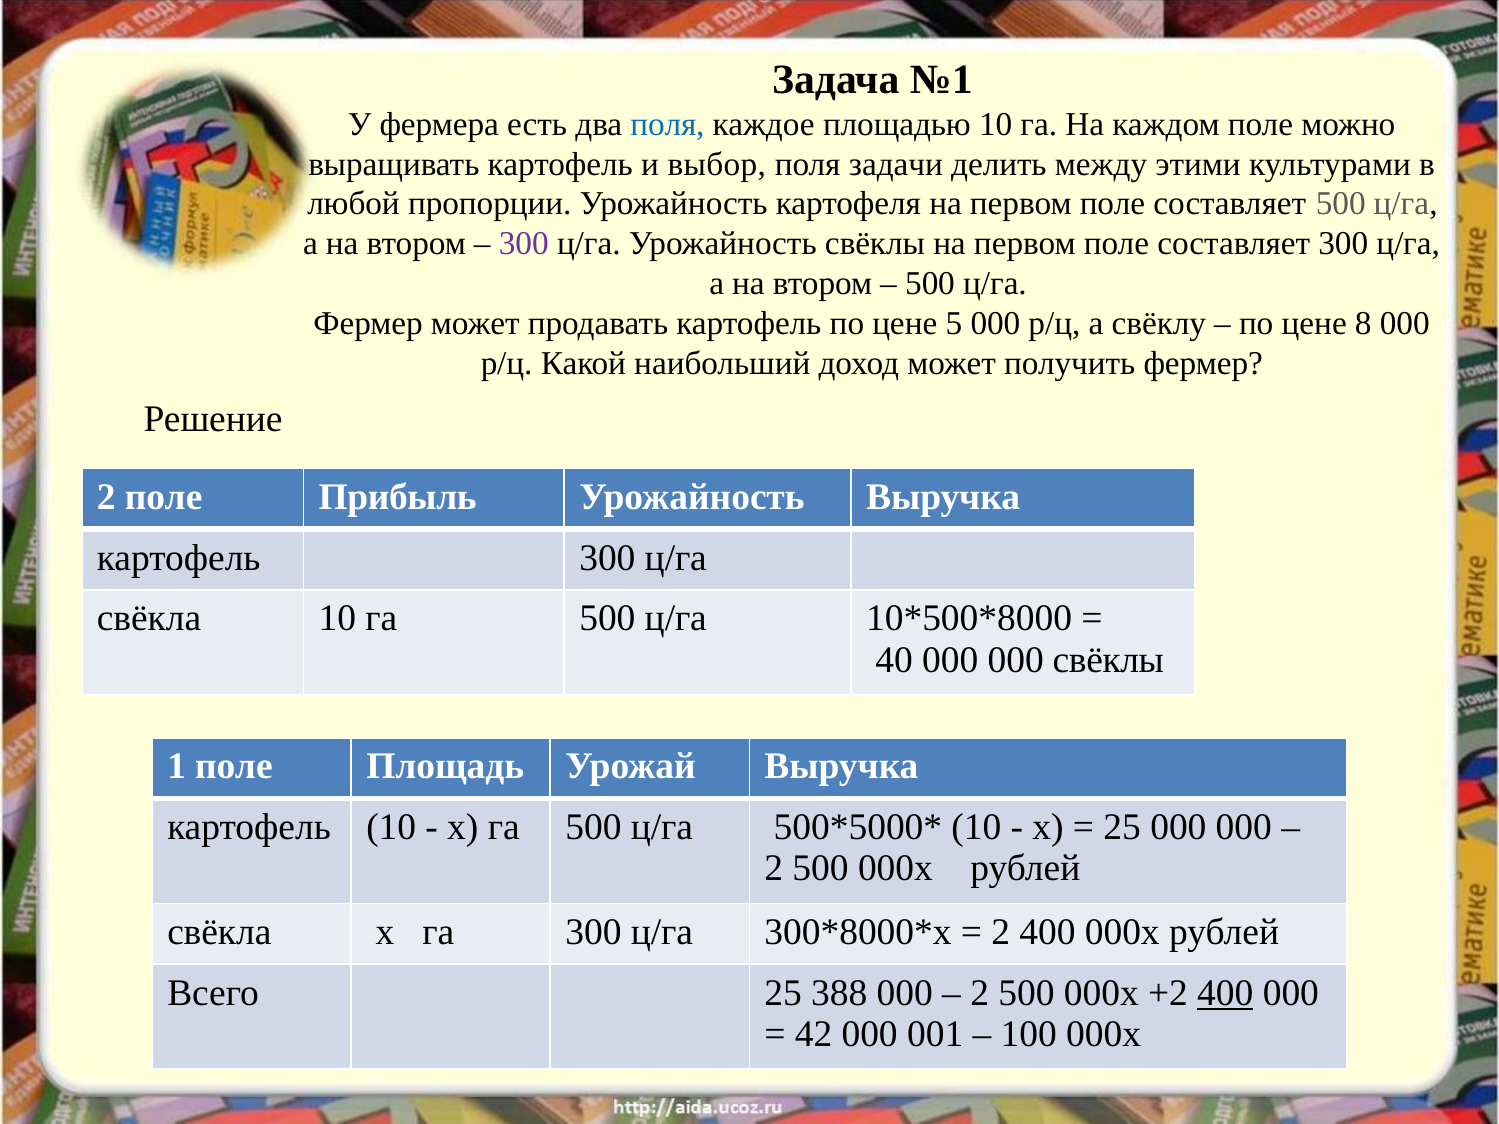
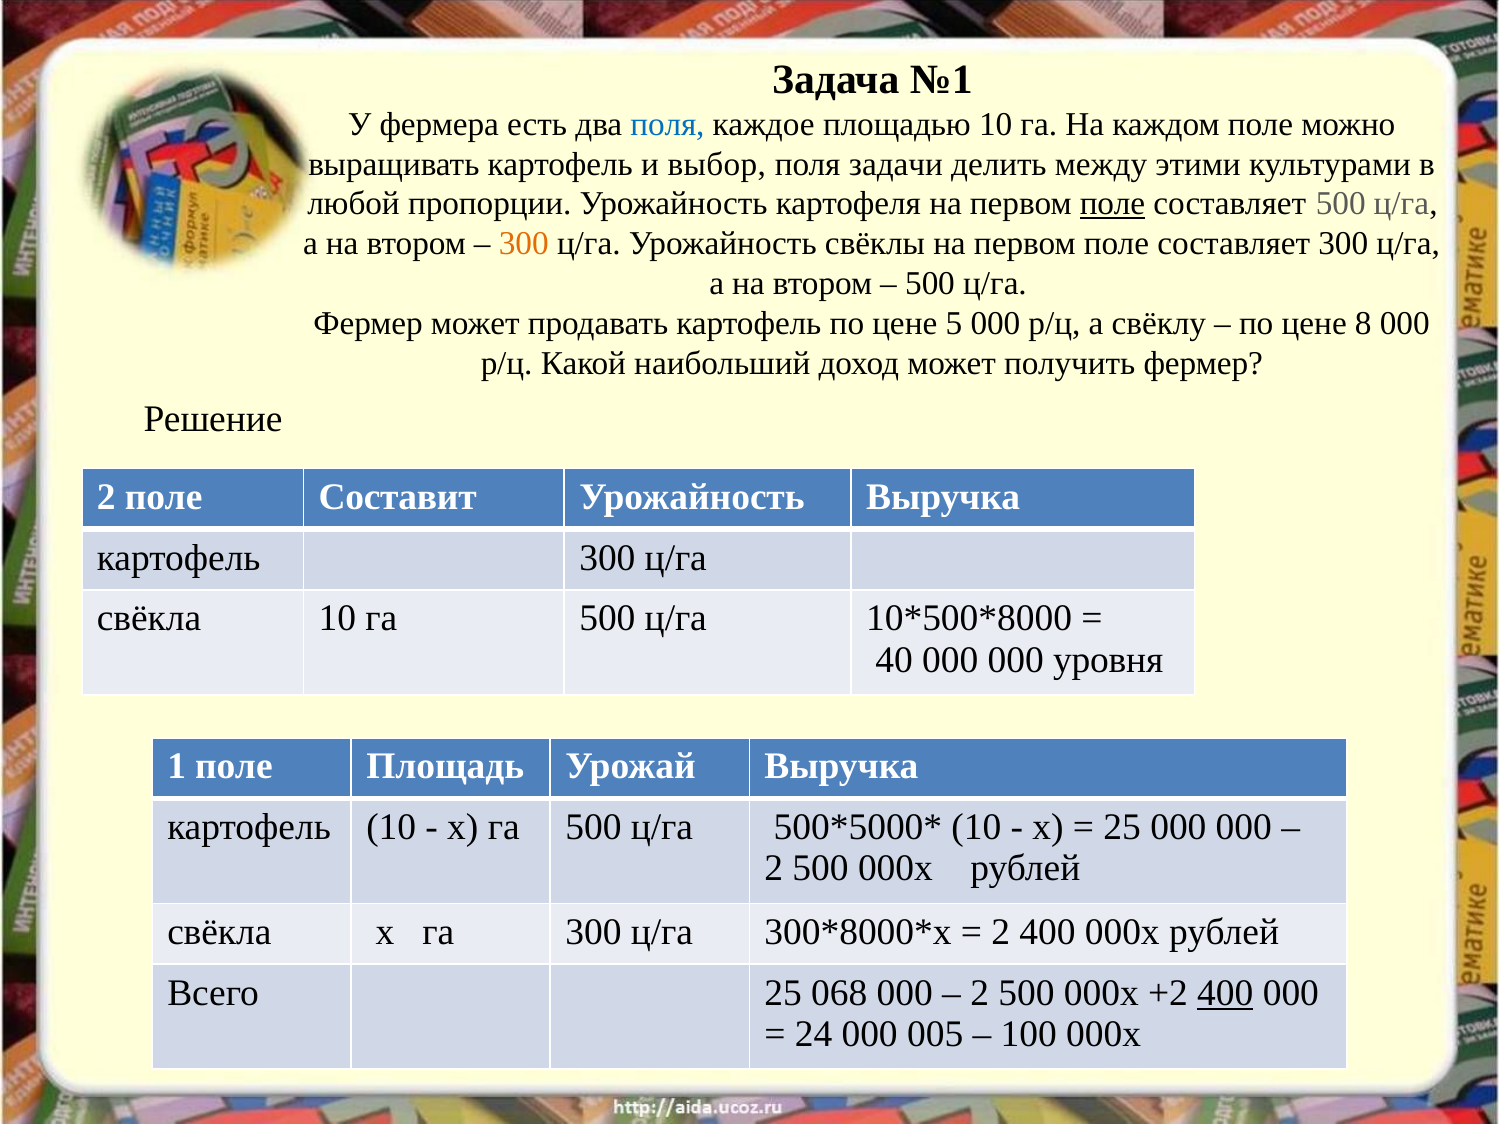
поле underline: none -> present (1112, 204)
300 colour: purple -> orange (524, 244)
Прибыль: Прибыль -> Составит (398, 497)
000 свёклы: свёклы -> уровня (1108, 660)
388: 388 -> 068 (839, 993)
42: 42 -> 24 (814, 1034)
001: 001 -> 005 (935, 1034)
